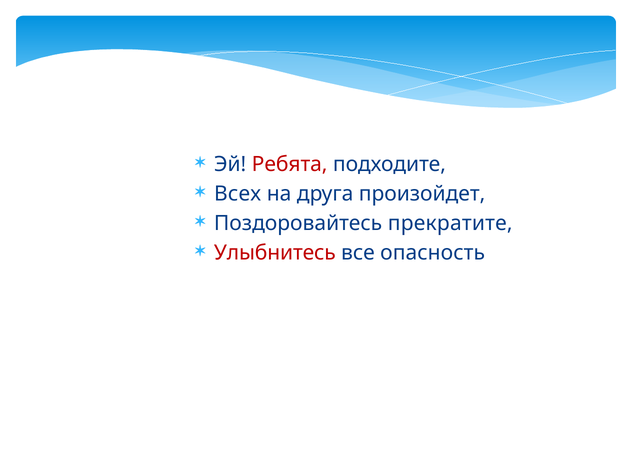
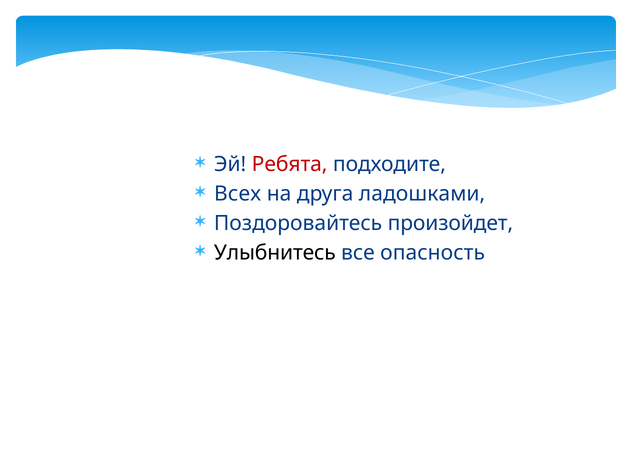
произойдет: произойдет -> ладошками (422, 194)
прекратите: прекратите -> произойдет (450, 223)
Улыбнитесь colour: red -> black (275, 253)
